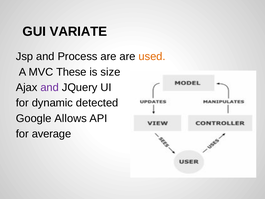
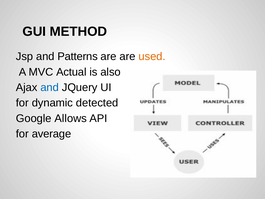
VARIATE: VARIATE -> METHOD (78, 31)
Process: Process -> Patterns (78, 56)
These: These -> Actual (71, 72)
size: size -> also (111, 72)
and colour: purple -> blue (50, 87)
